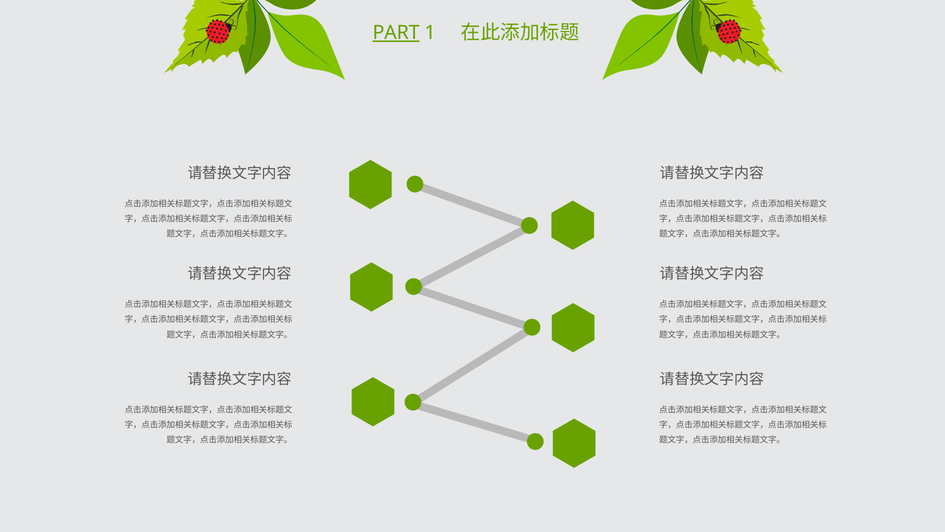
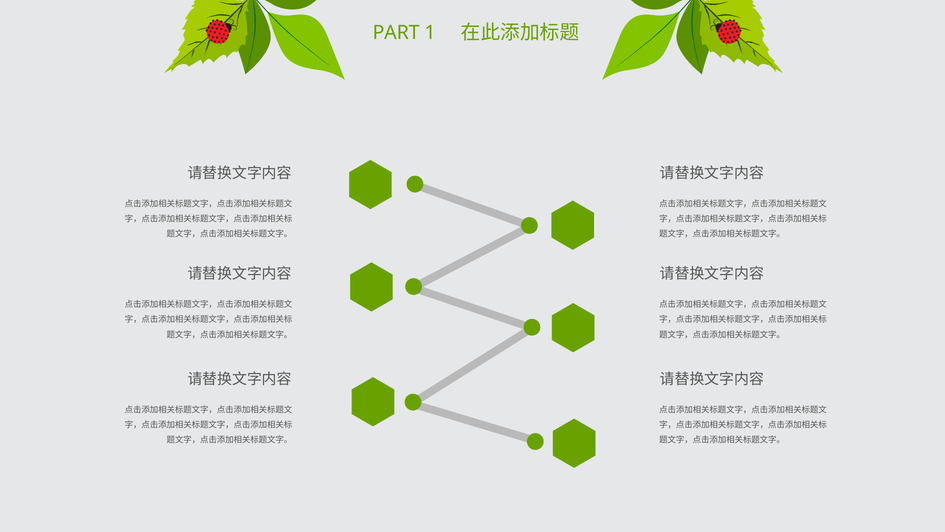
PART underline: present -> none (396, 33)
